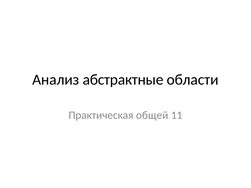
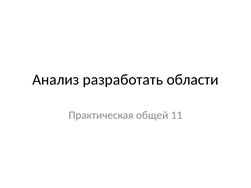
абстрактные: абстрактные -> разработать (123, 80)
